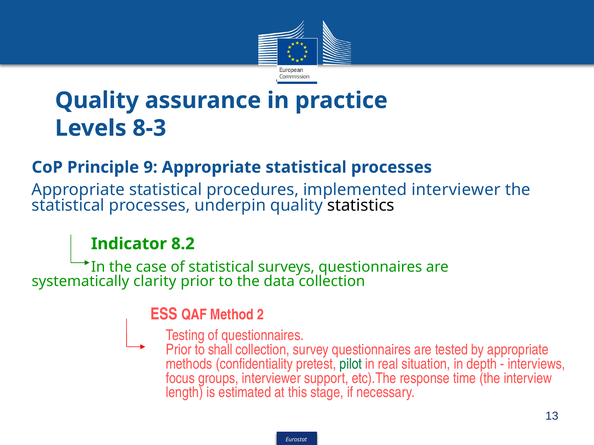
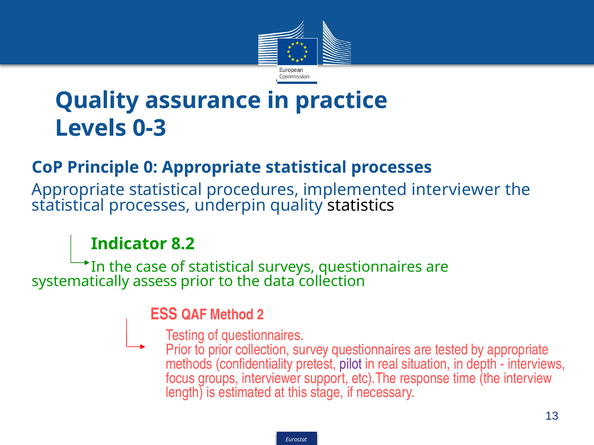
8-3: 8-3 -> 0-3 (149, 128)
9: 9 -> 0 (150, 167)
clarity: clarity -> assess (155, 282)
to shall: shall -> prior (220, 350)
pilot colour: green -> purple (351, 364)
